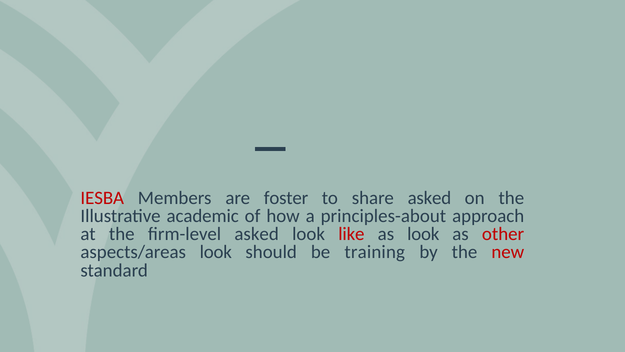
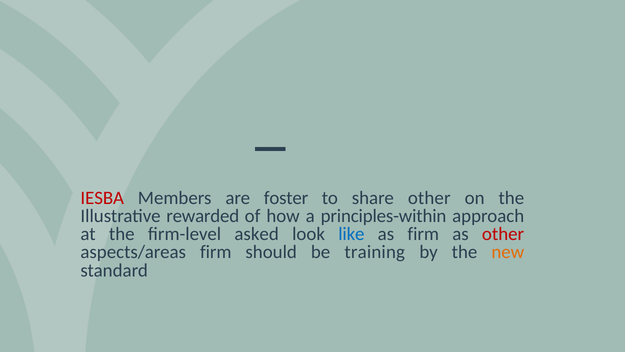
share asked: asked -> other (429, 198)
academic: academic -> rewarded (203, 216)
principles-about: principles-about -> principles-within (384, 216)
like colour: red -> blue (351, 234)
as look: look -> firm (423, 234)
aspects/areas look: look -> firm (216, 252)
new colour: red -> orange (508, 252)
